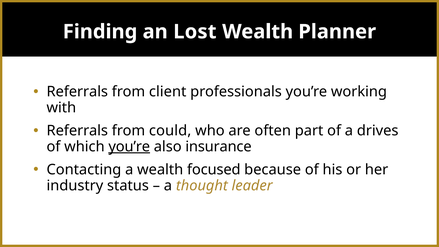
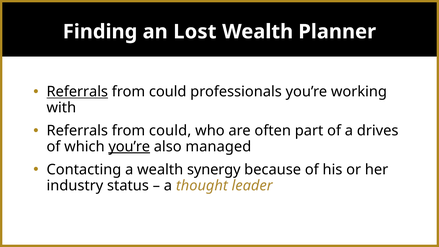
Referrals underline: none -> present (77, 92)
client: client -> could (168, 92)
insurance: insurance -> managed (218, 147)
focused: focused -> synergy (214, 170)
